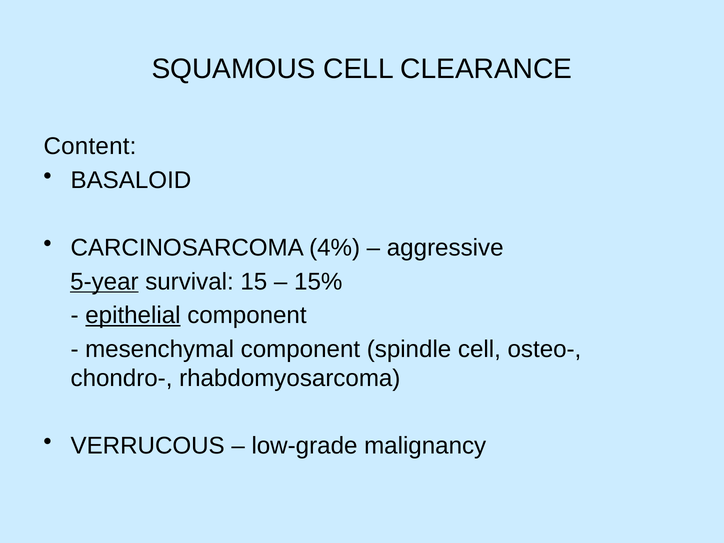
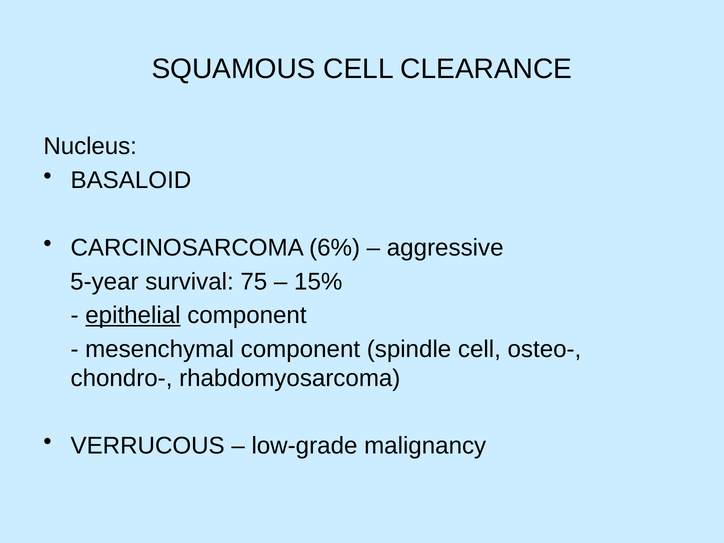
Content: Content -> Nucleus (90, 146)
4%: 4% -> 6% (335, 248)
5-year underline: present -> none (104, 282)
15: 15 -> 75 (254, 282)
